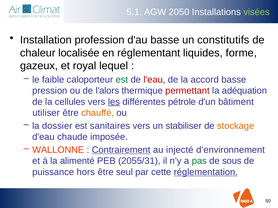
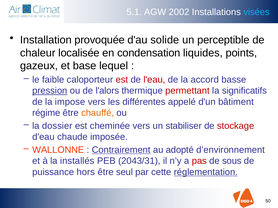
2050: 2050 -> 2002 (179, 12)
visées colour: light green -> light blue (257, 12)
profession: profession -> provoquée (100, 40)
d'au basse: basse -> solide (165, 40)
constitutifs: constitutifs -> perceptible (223, 40)
réglementant: réglementant -> condensation (149, 53)
forme: forme -> points (241, 53)
royal: royal -> base (85, 66)
est colour: green -> red (122, 80)
pression underline: none -> present (50, 91)
adéquation: adéquation -> significatifs (244, 91)
cellules: cellules -> impose (70, 102)
les underline: present -> none (114, 102)
pétrole: pétrole -> appelé (182, 102)
utiliser: utiliser -> régime (46, 113)
sanitaires: sanitaires -> cheminée (110, 126)
stockage colour: orange -> red (236, 126)
injecté: injecté -> adopté (180, 150)
alimenté: alimenté -> installés (77, 161)
2055/31: 2055/31 -> 2043/31 (139, 161)
pas colour: green -> red (199, 161)
